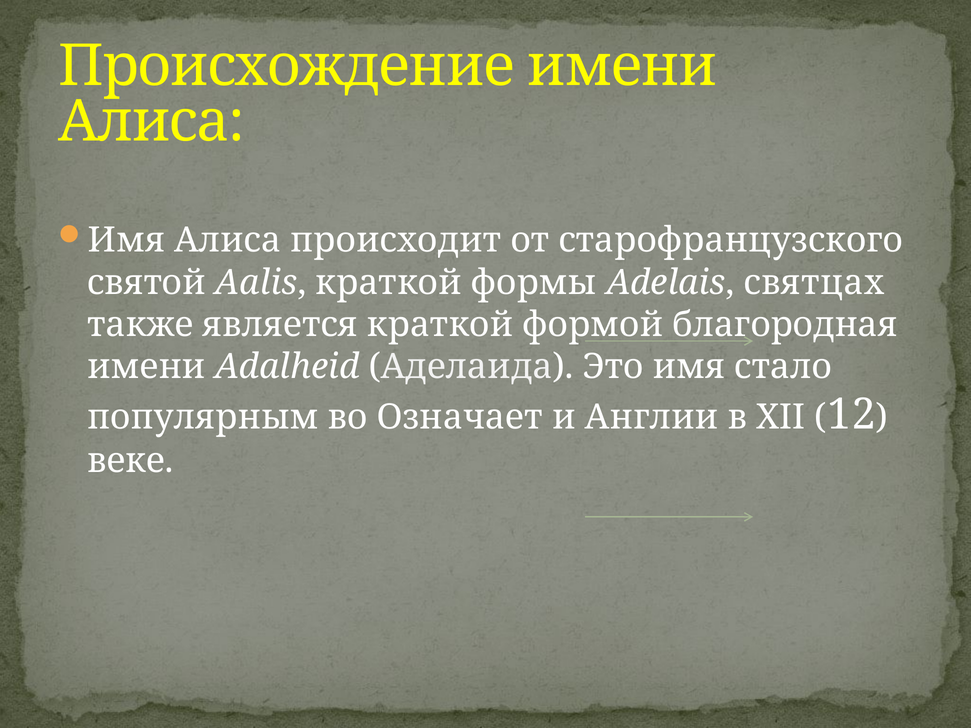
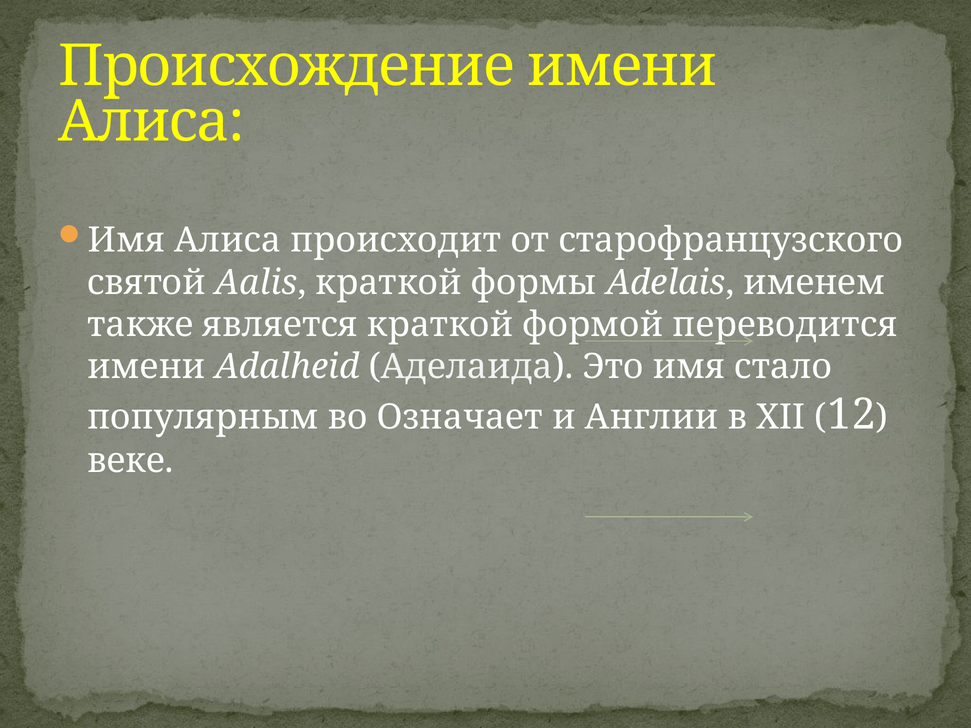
святцах: святцах -> именем (814, 283)
благородная: благородная -> переводится (785, 325)
